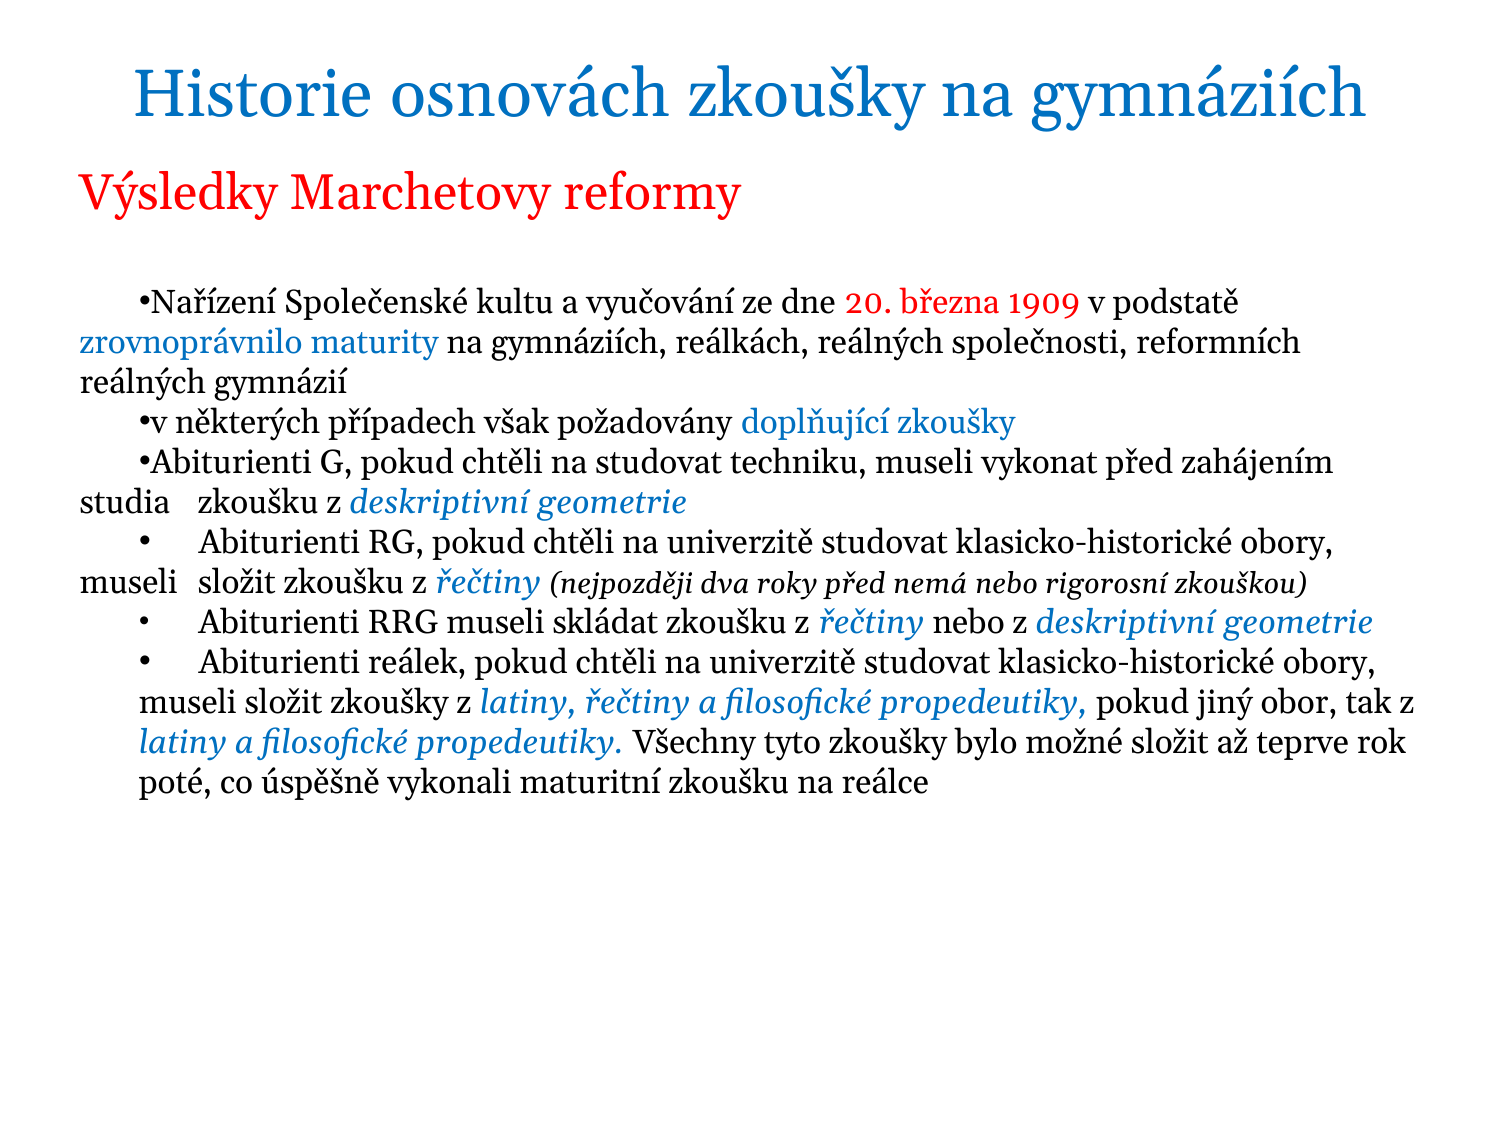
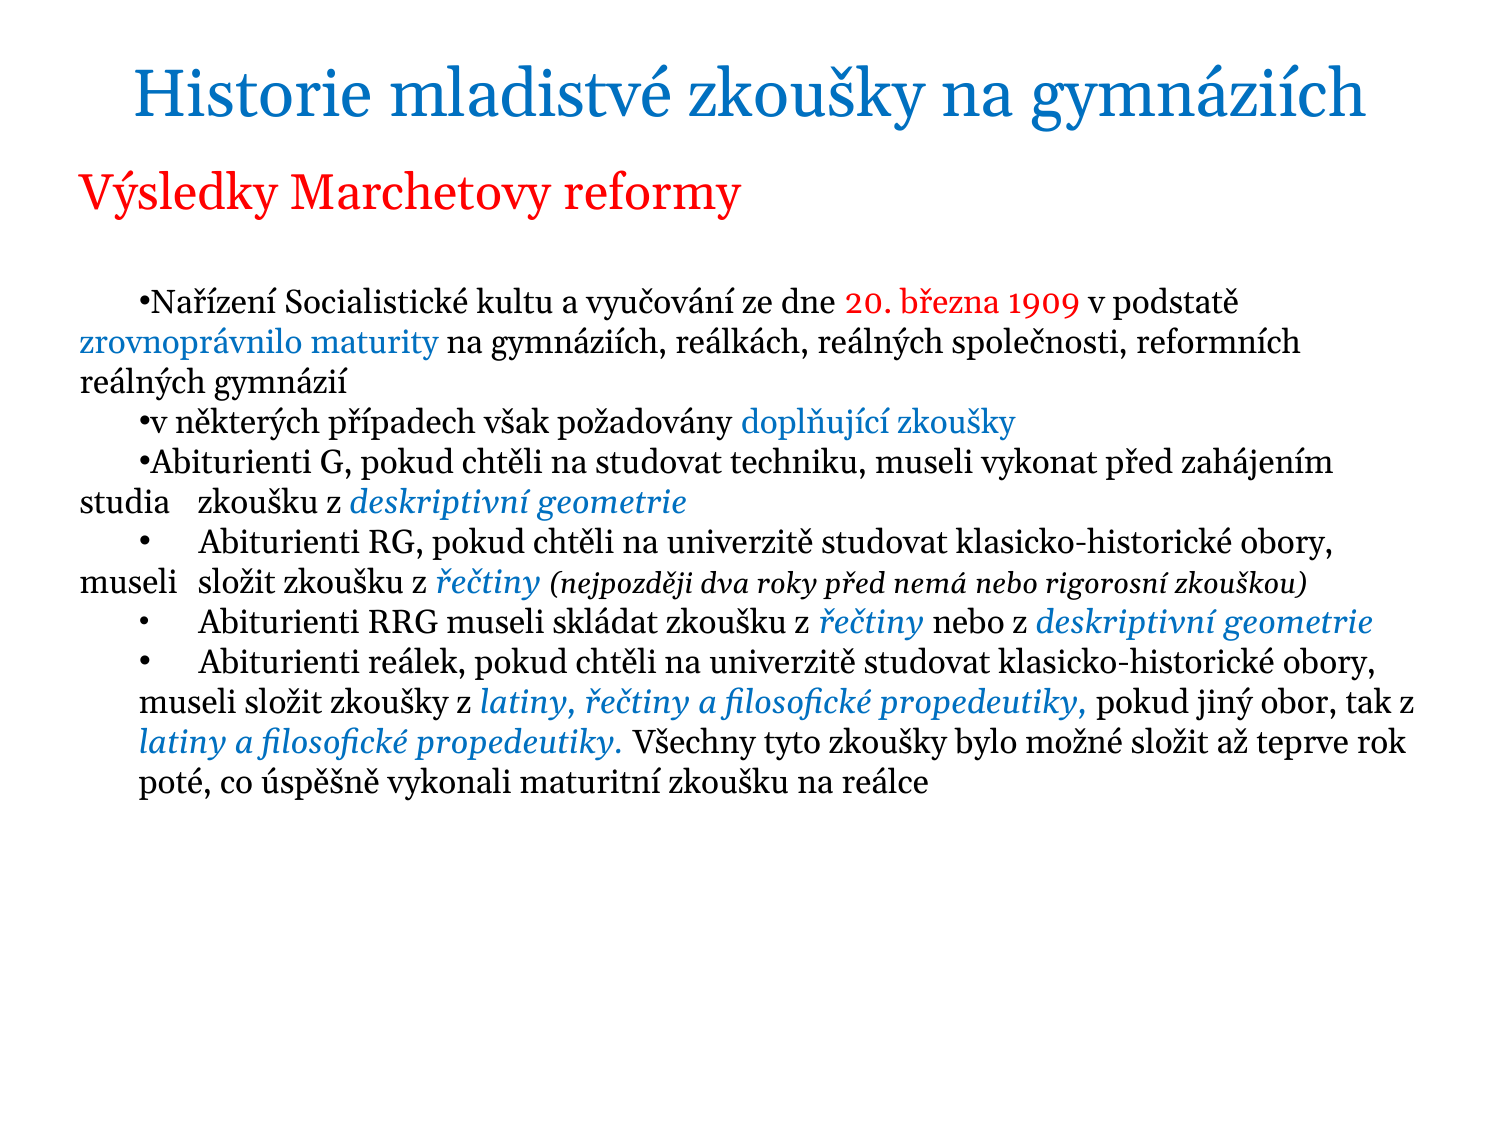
osnovách: osnovách -> mladistvé (531, 95)
Společenské: Společenské -> Socialistické (376, 302)
